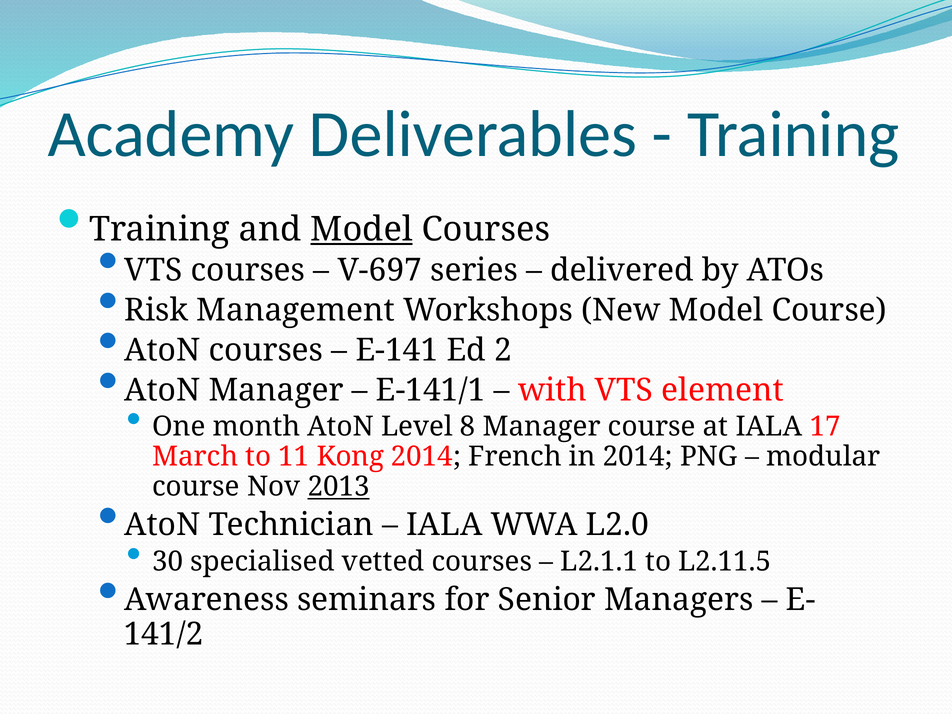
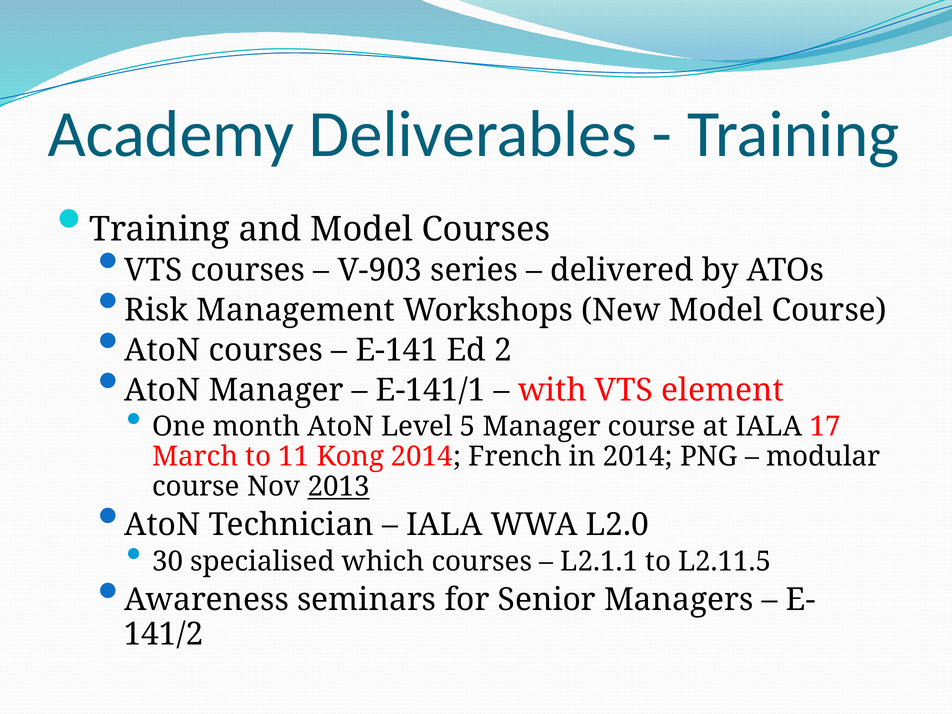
Model underline: present -> none (362, 229)
V-697: V-697 -> V-903 (380, 270)
8: 8 -> 5 (468, 427)
vetted: vetted -> which (383, 562)
